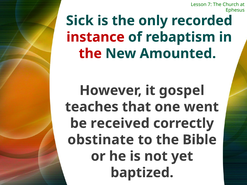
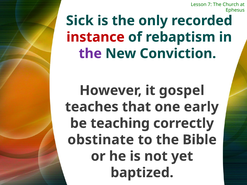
the colour: red -> purple (90, 54)
Amounted: Amounted -> Conviction (178, 54)
went: went -> early (201, 107)
received: received -> teaching (120, 123)
